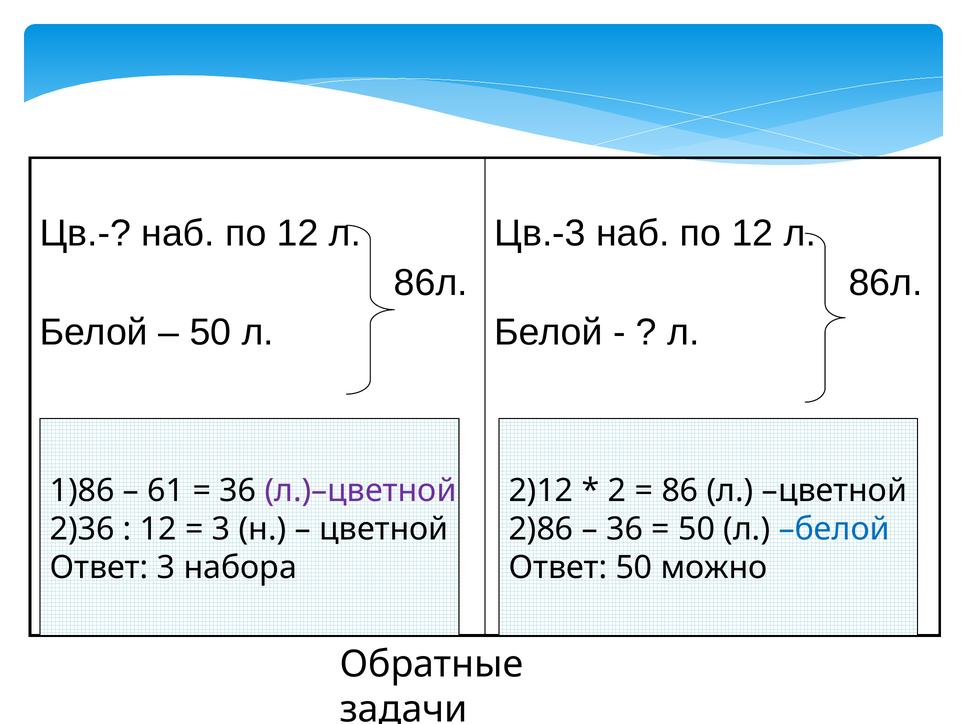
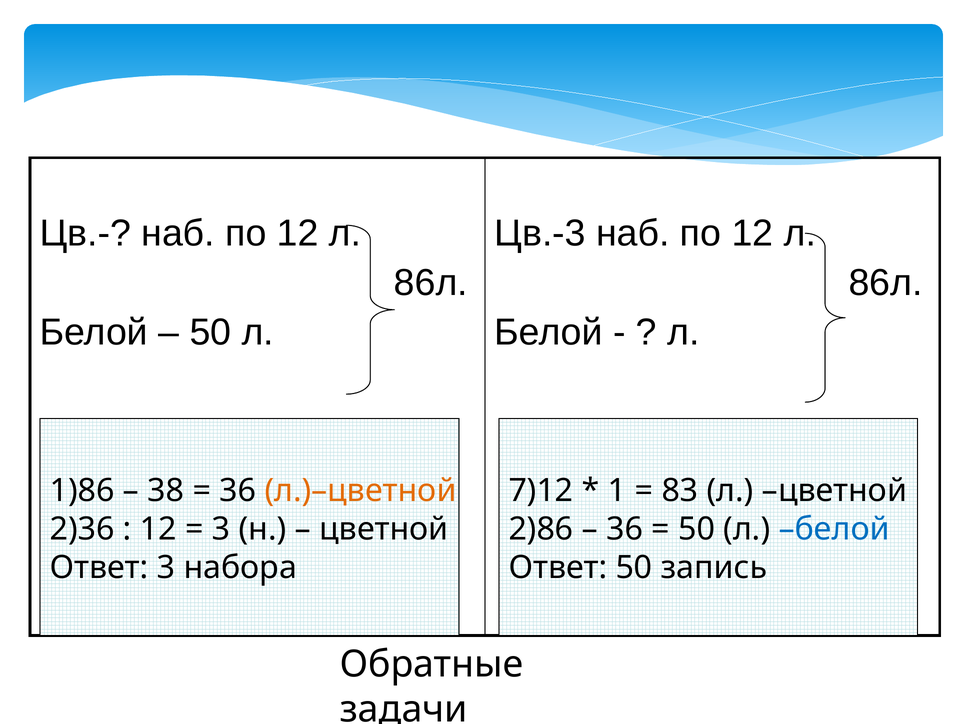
61: 61 -> 38 (166, 491)
л.)–цветной colour: purple -> orange (361, 491)
2)12: 2)12 -> 7)12 (541, 491)
2: 2 -> 1 (617, 491)
86: 86 -> 83 (680, 491)
можно: можно -> запись (714, 568)
